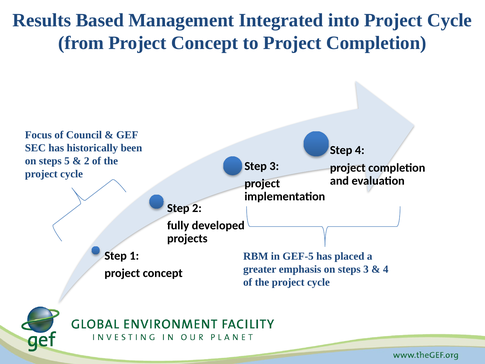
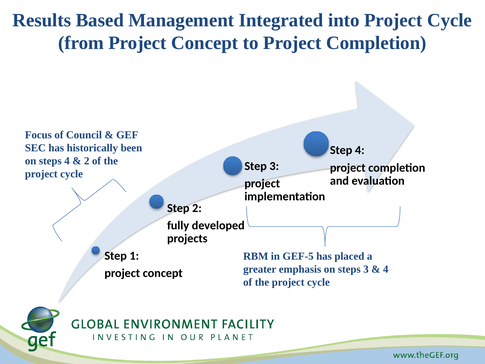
steps 5: 5 -> 4 (67, 161)
